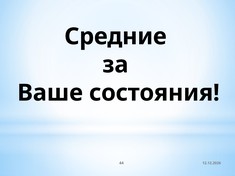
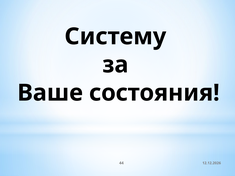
Средние: Средние -> Систему (115, 37)
